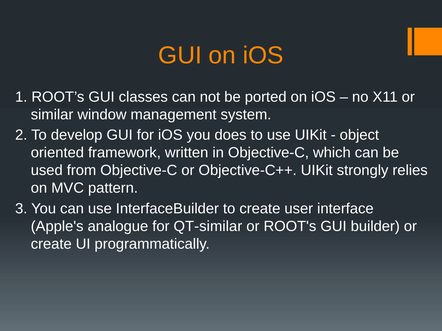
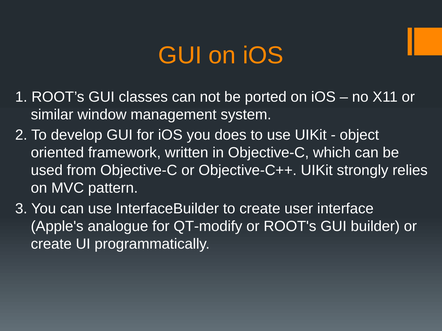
QT-similar: QT-similar -> QT-modify (208, 227)
